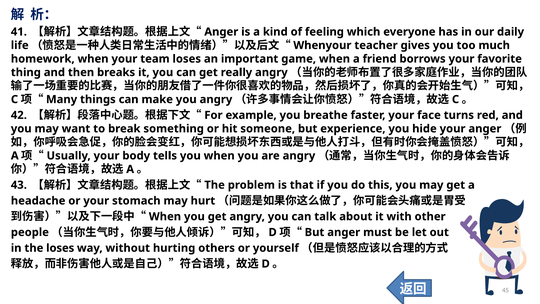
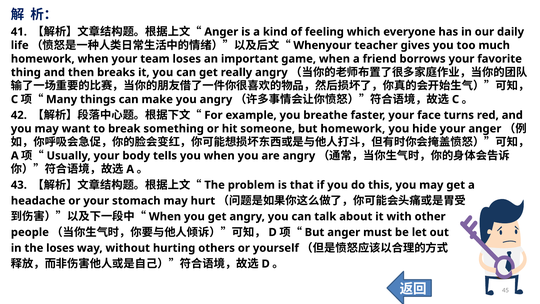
but experience: experience -> homework (353, 129)
